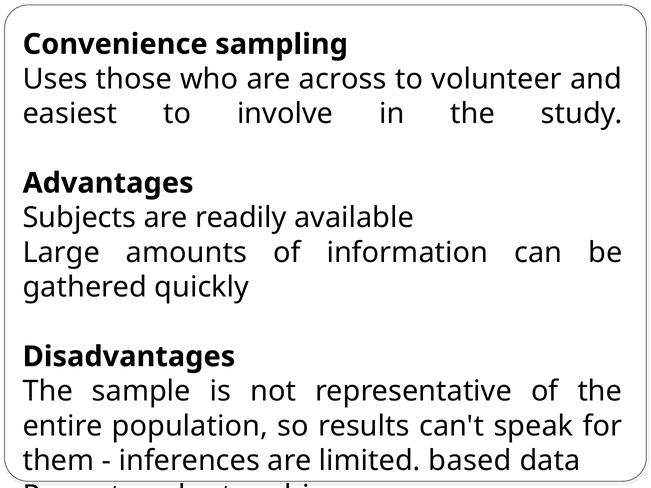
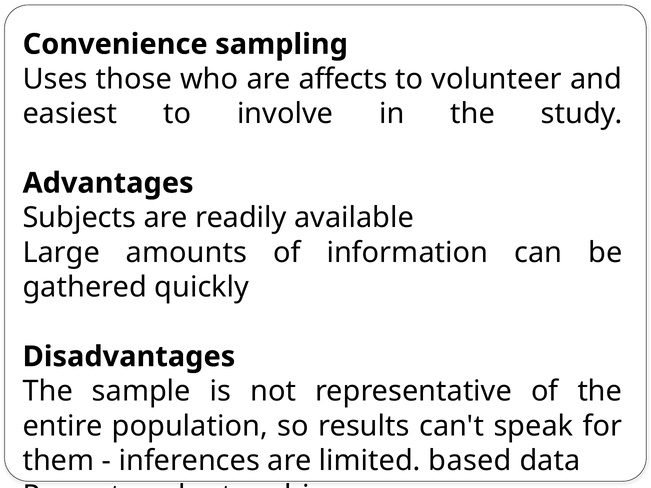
across: across -> affects (343, 79)
